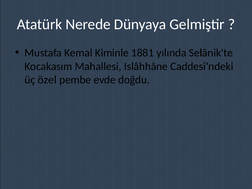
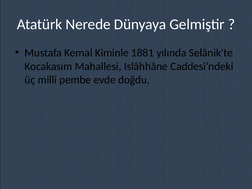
özel: özel -> milli (47, 80)
